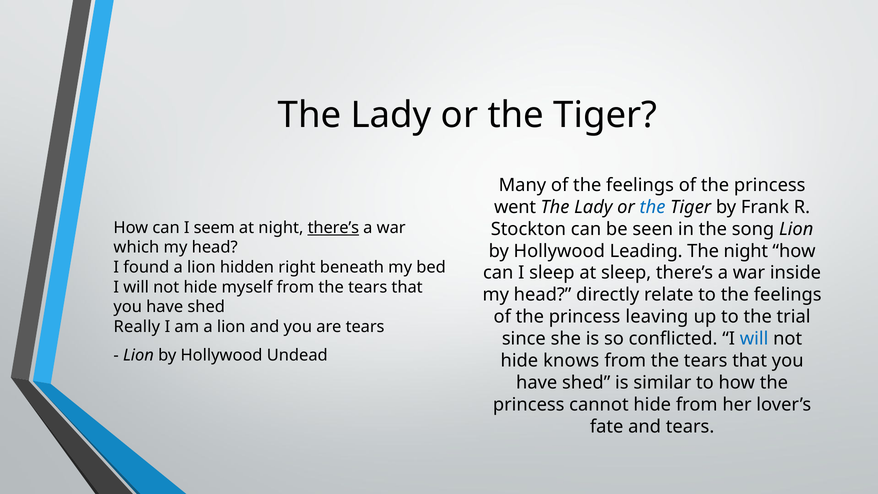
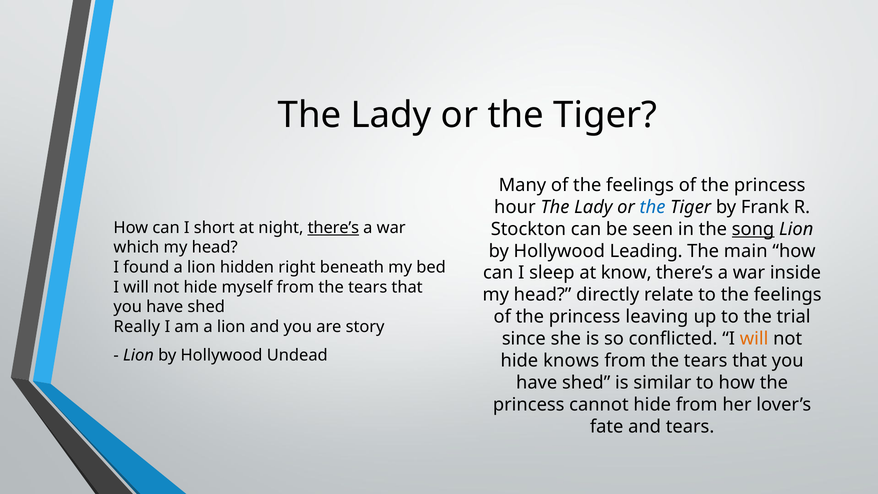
went: went -> hour (515, 207)
seem: seem -> short (214, 228)
song underline: none -> present (753, 229)
The night: night -> main (746, 251)
at sleep: sleep -> know (626, 273)
are tears: tears -> story (365, 327)
will colour: blue -> orange (754, 339)
